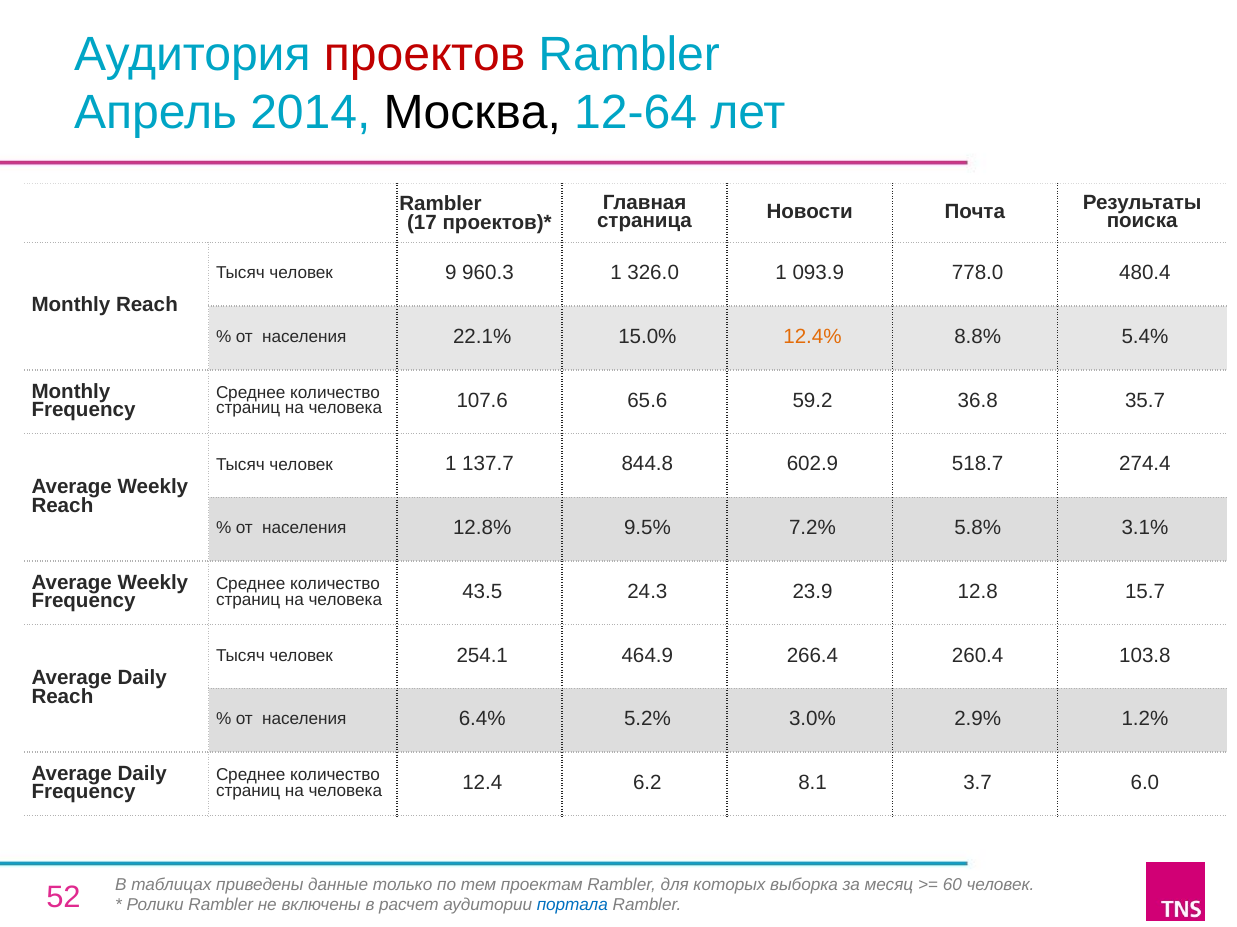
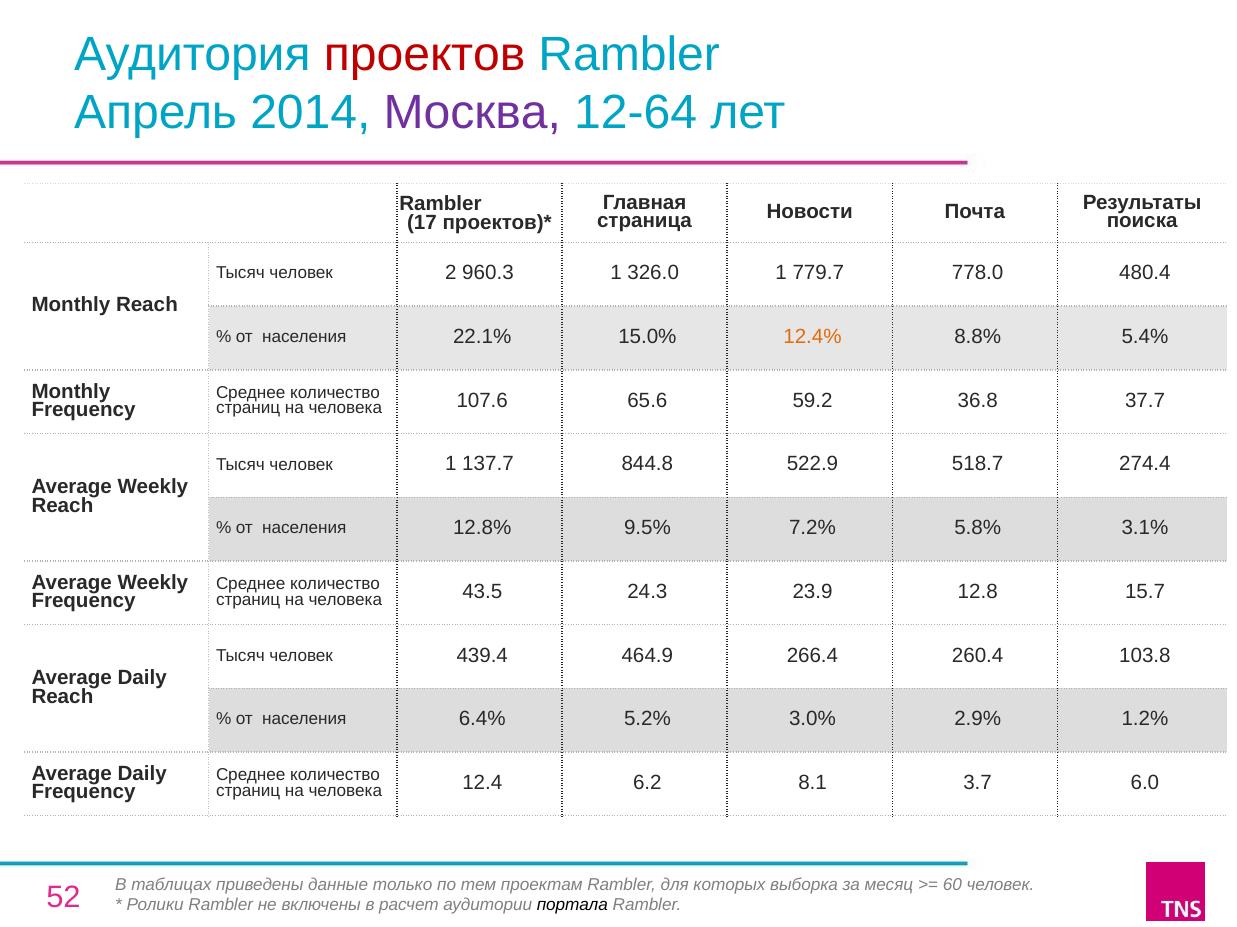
Москва colour: black -> purple (472, 113)
9: 9 -> 2 (451, 273)
093.9: 093.9 -> 779.7 (818, 273)
35.7: 35.7 -> 37.7 (1145, 401)
602.9: 602.9 -> 522.9 (813, 465)
254.1: 254.1 -> 439.4 (482, 656)
портала colour: blue -> black (572, 906)
